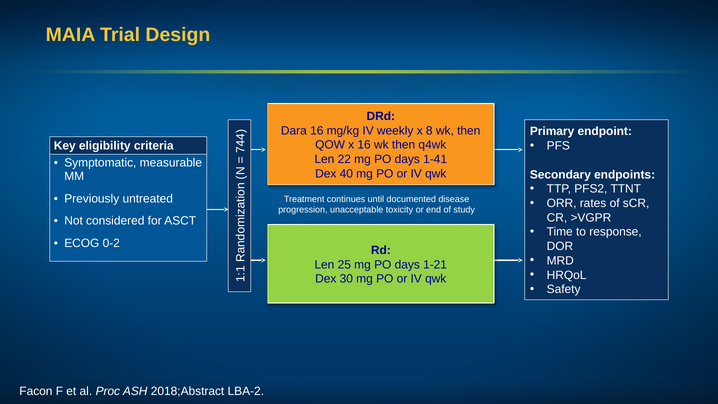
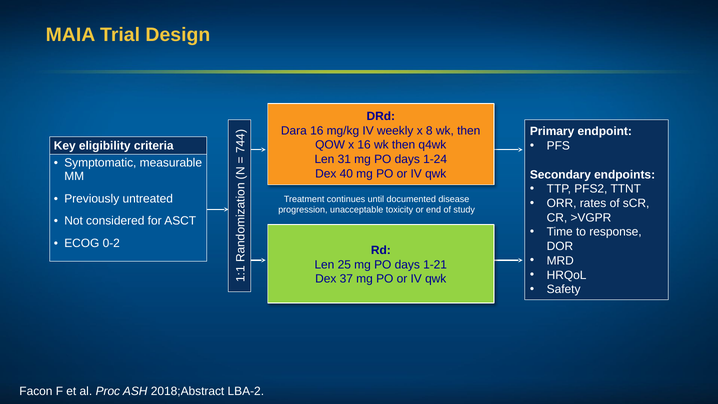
22: 22 -> 31 (344, 159)
1-41: 1-41 -> 1-24 (435, 159)
30: 30 -> 37 (346, 279)
